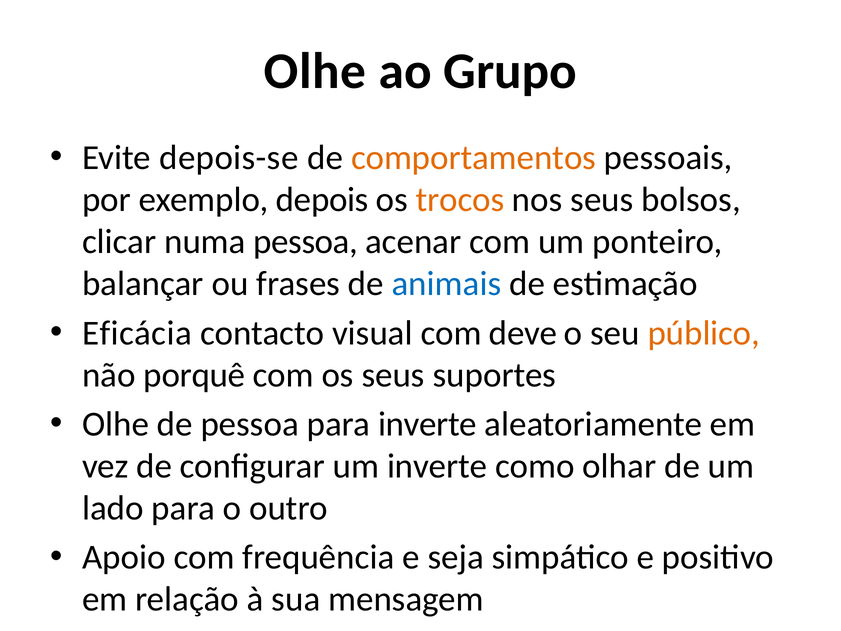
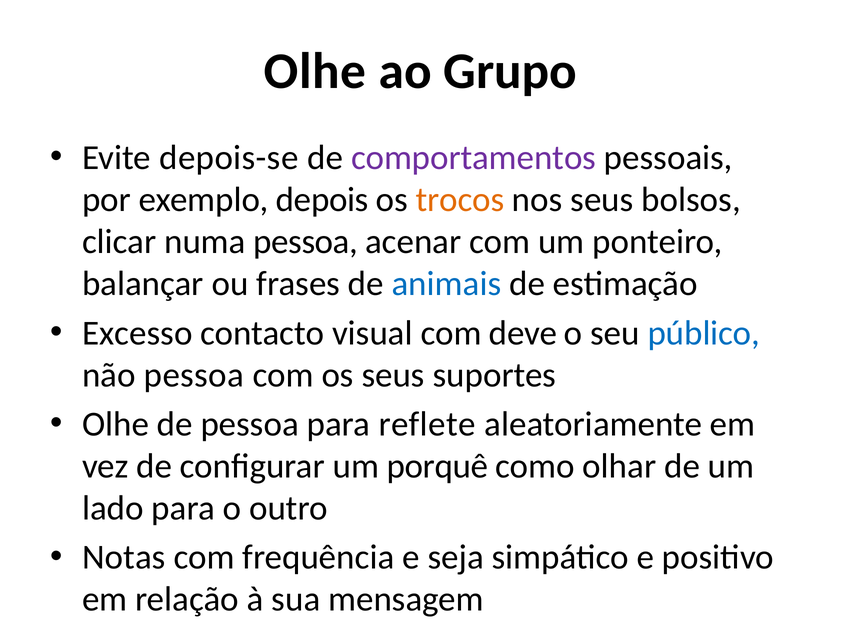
comportamentos colour: orange -> purple (474, 158)
Eficácia: Eficácia -> Excesso (137, 333)
público colour: orange -> blue (704, 333)
não porquê: porquê -> pessoa (194, 375)
para inverte: inverte -> reflete (427, 424)
um inverte: inverte -> porquê (437, 466)
Apoio: Apoio -> Notas (124, 557)
